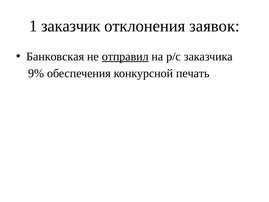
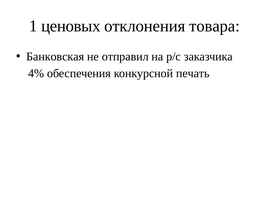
заказчик: заказчик -> ценовых (71, 26)
заявок: заявок -> товара (215, 26)
отправил underline: present -> none (125, 56)
9%: 9% -> 4% (36, 73)
